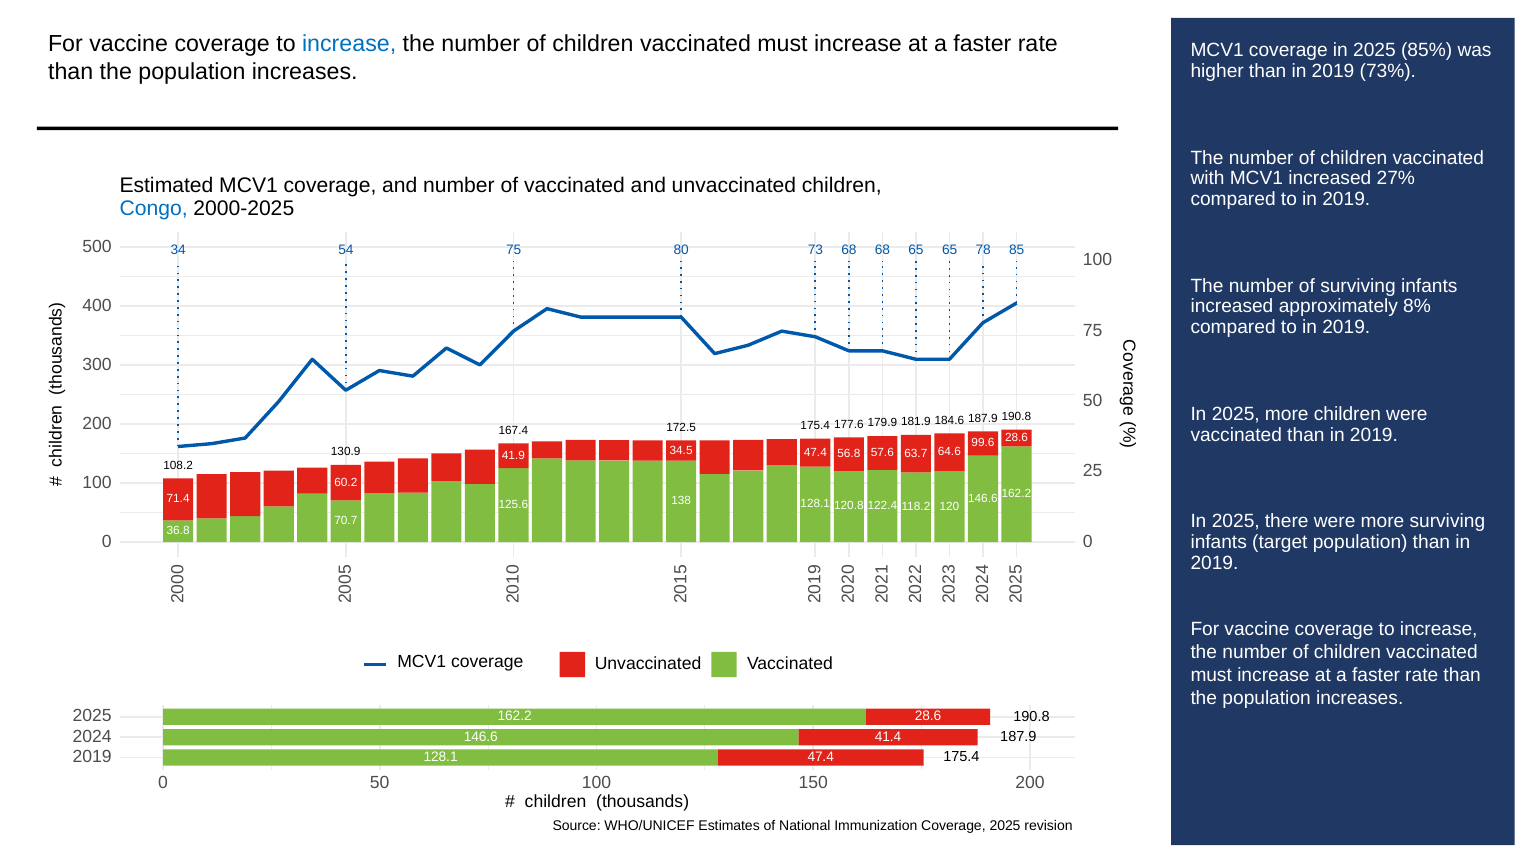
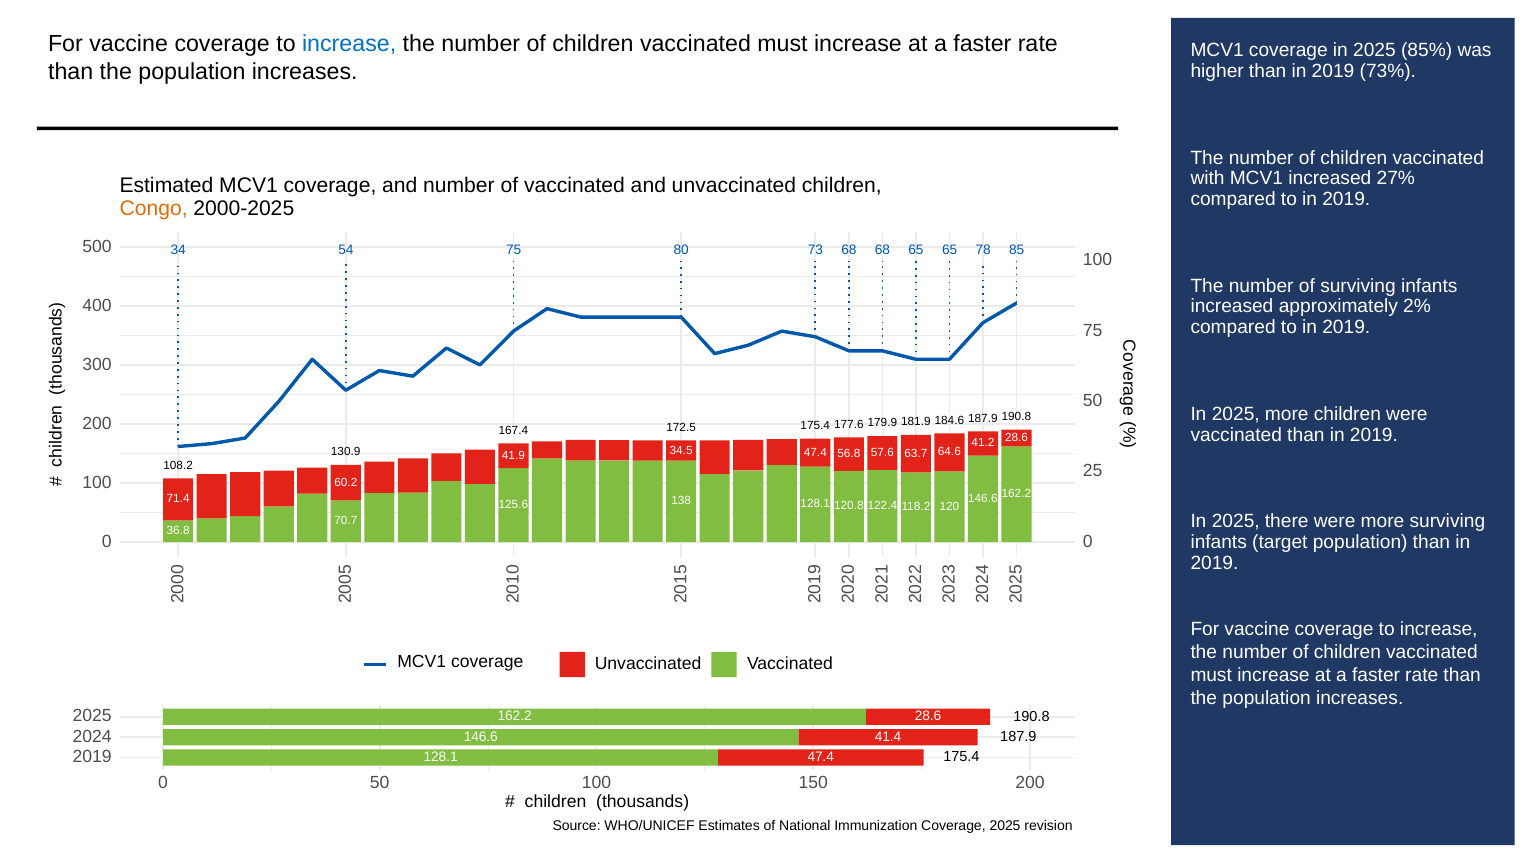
Congo colour: blue -> orange (154, 208)
8%: 8% -> 2% (1417, 307)
99.6: 99.6 -> 41.2 (983, 443)
